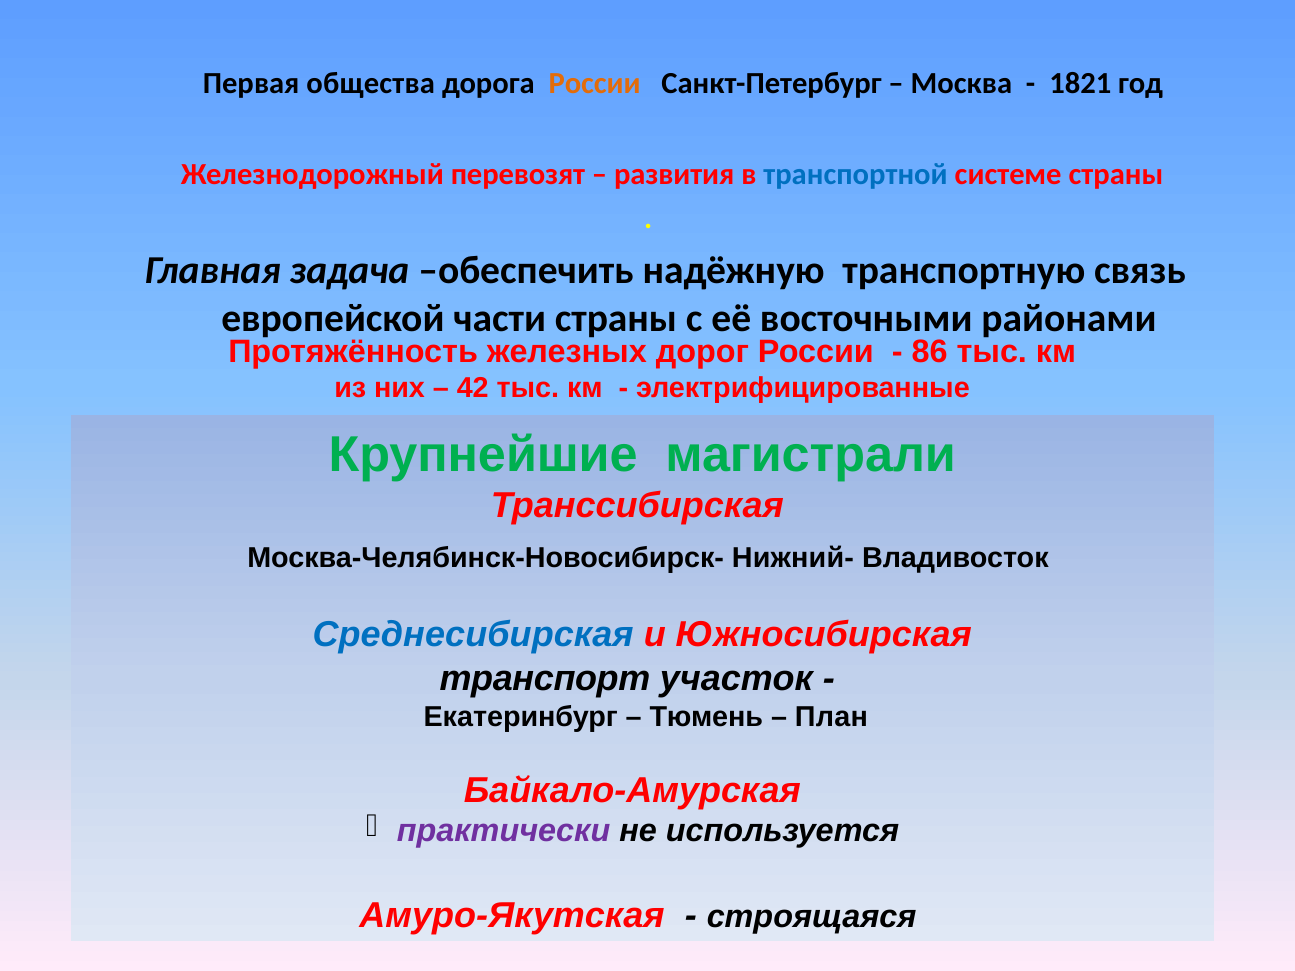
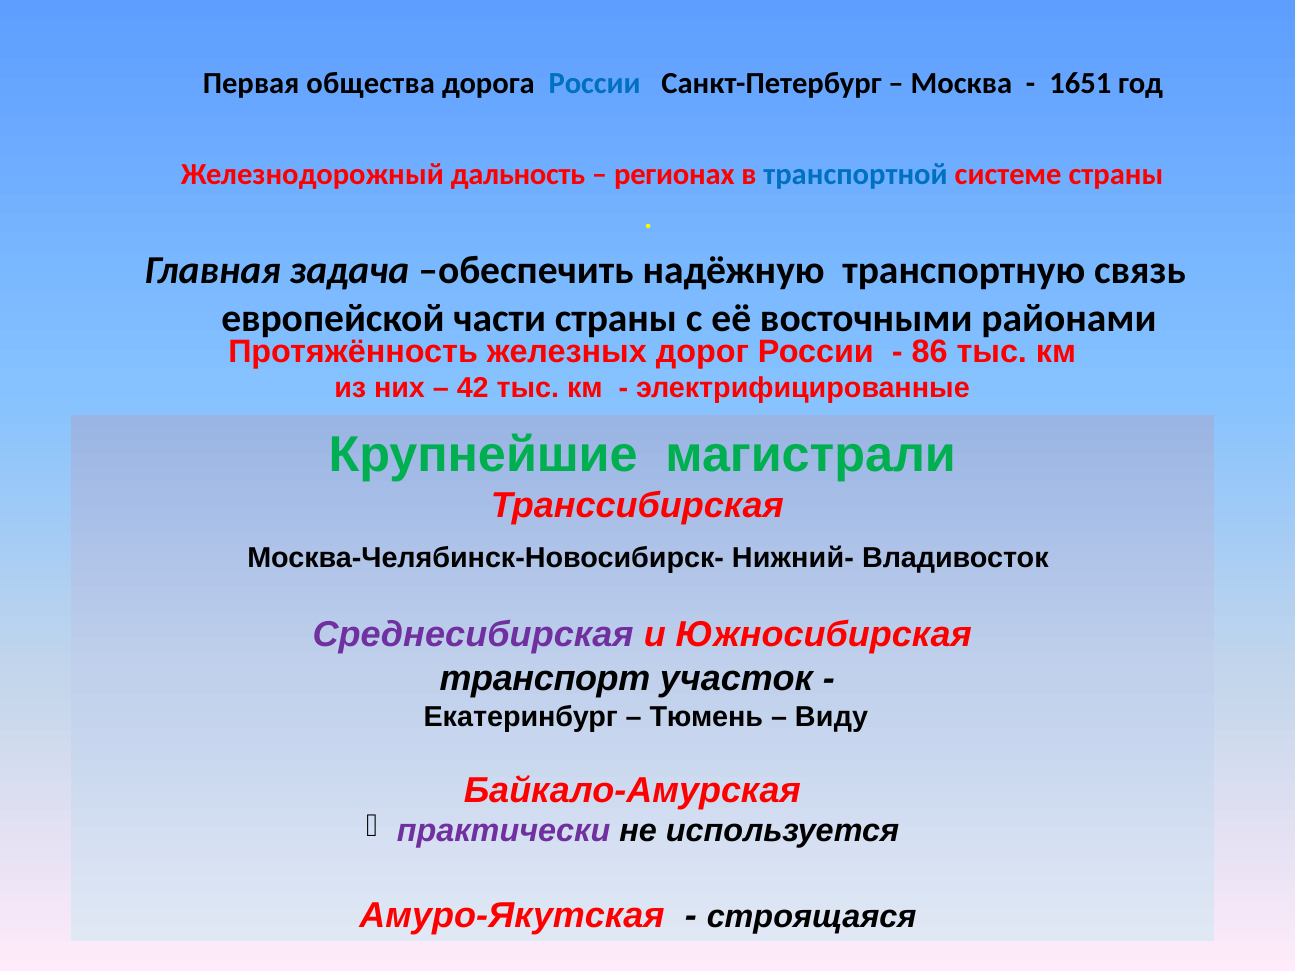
России colour: orange -> blue (595, 84)
1821: 1821 -> 1651 (1080, 84)
перевозят: перевозят -> дальность (518, 175)
развития: развития -> регионах (674, 175)
Среднесибирская colour: blue -> purple (473, 635)
План: План -> Виду (832, 717)
